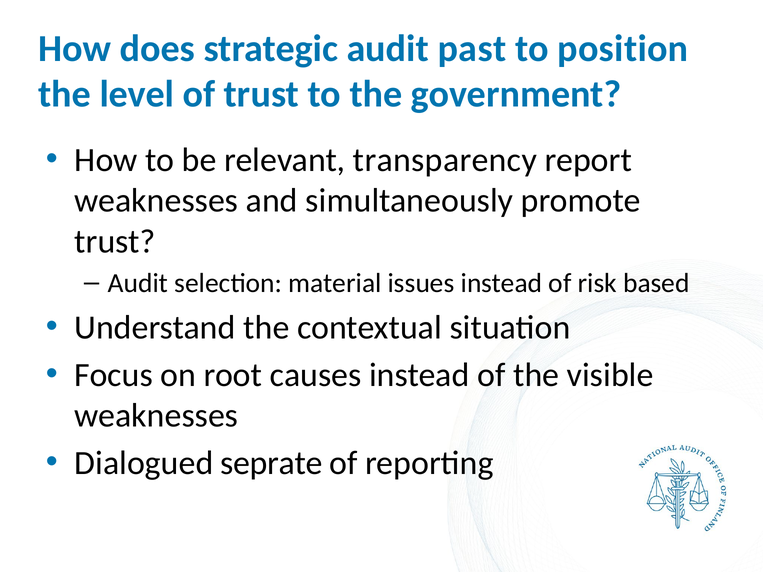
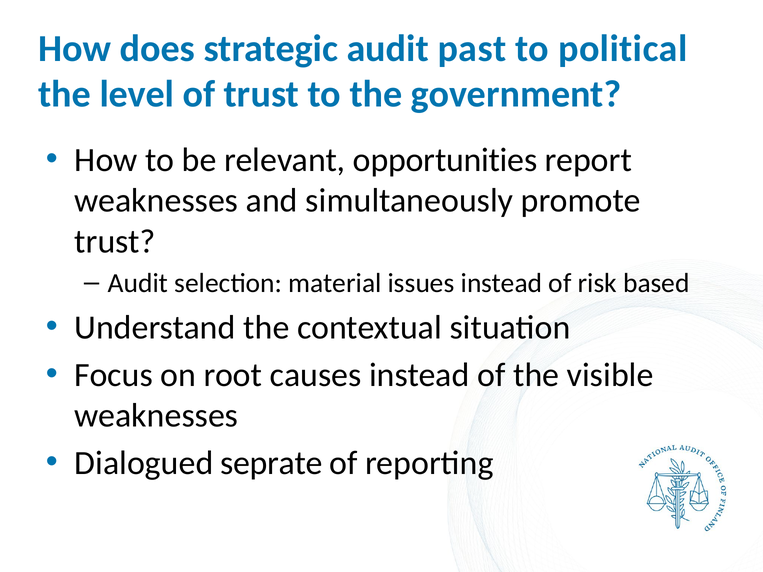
position: position -> political (623, 48)
transparency: transparency -> opportunities (445, 160)
